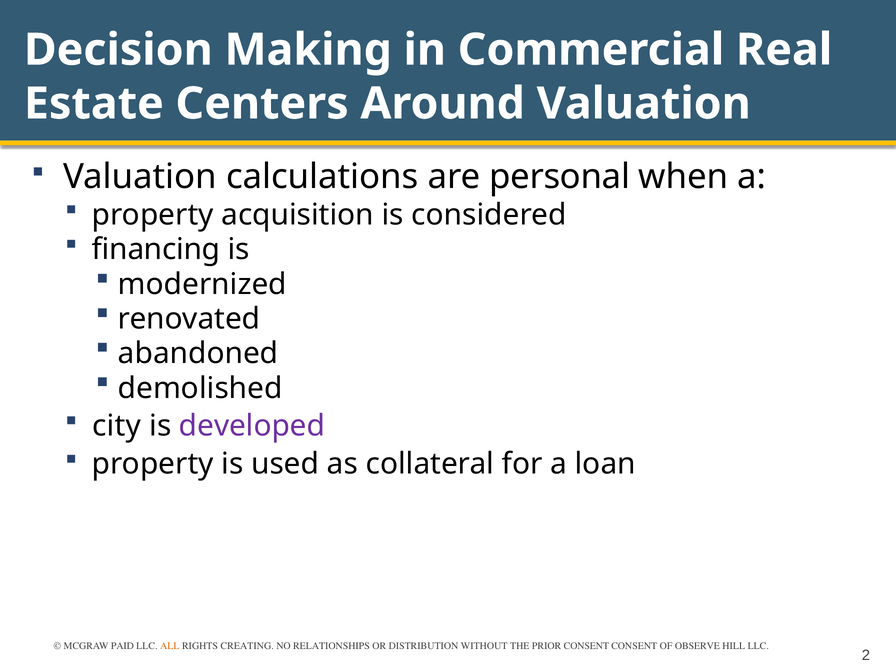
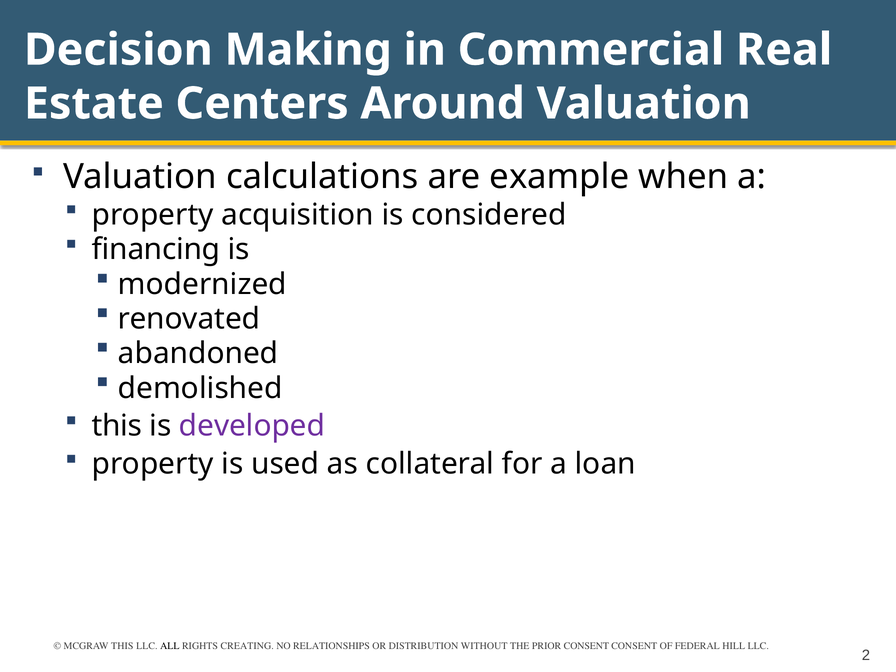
personal: personal -> example (559, 177)
city: city -> this (117, 426)
MCGRAW PAID: PAID -> THIS (122, 646)
ALL colour: orange -> black (170, 646)
OBSERVE: OBSERVE -> FEDERAL (697, 646)
